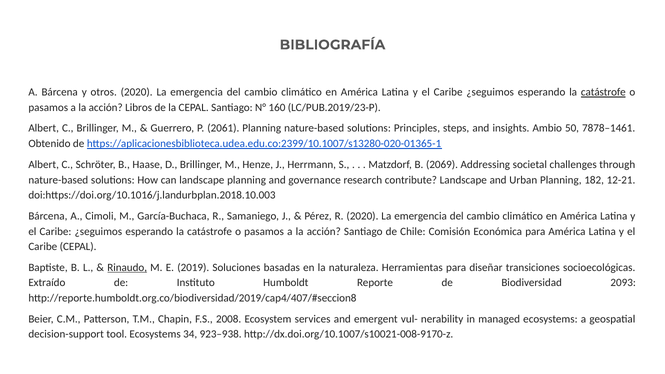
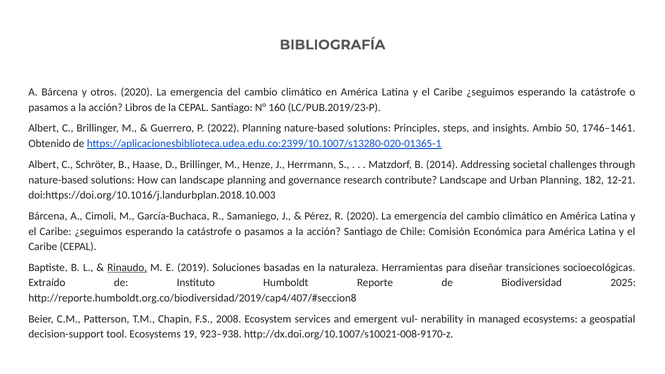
catástrofe underline: present -> none (603, 92)
2061: 2061 -> 2022 (223, 128)
7878–1461: 7878–1461 -> 1746–1461 (609, 128)
2069: 2069 -> 2014 (442, 165)
2093: 2093 -> 2025 (623, 283)
34: 34 -> 19 (190, 334)
